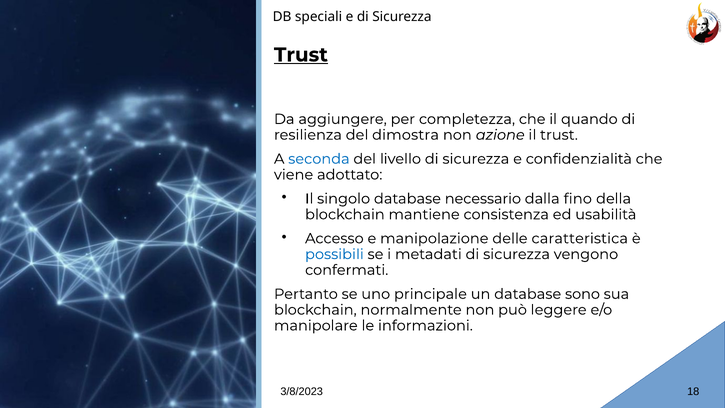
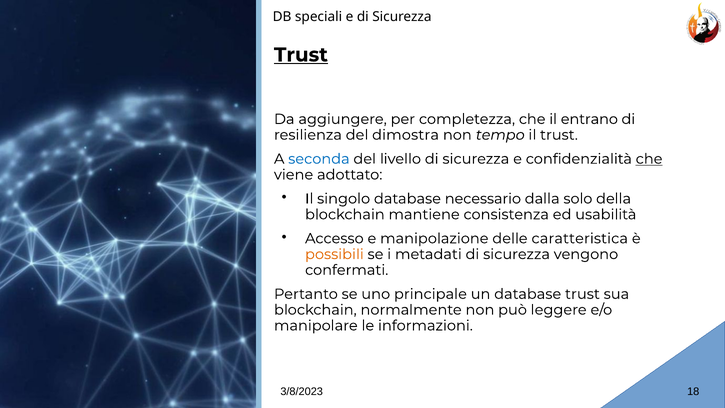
quando: quando -> entrano (589, 119)
azione: azione -> tempo (500, 135)
che underline: none -> present (649, 159)
fino: fino -> solo (578, 199)
possibili colour: blue -> orange (334, 254)
database sono: sono -> trust (582, 294)
